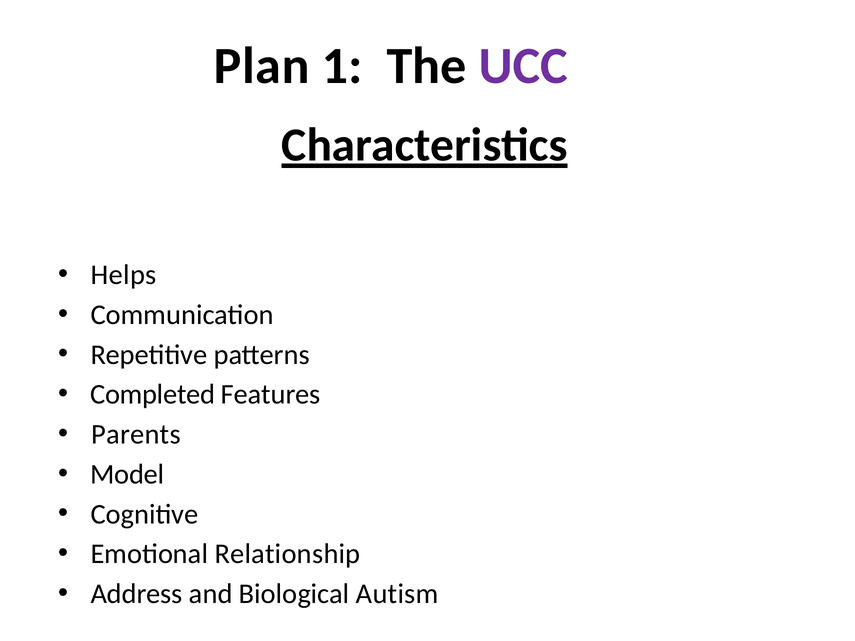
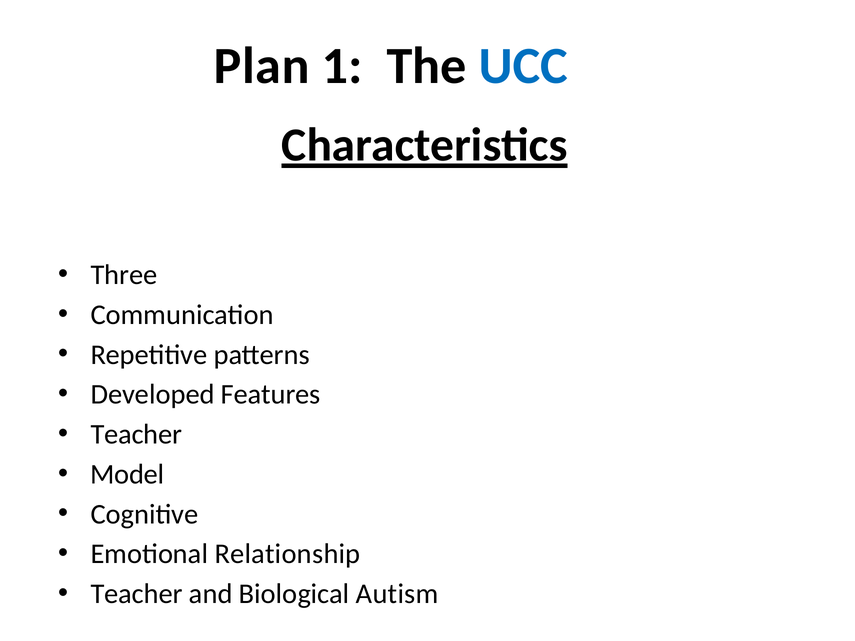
UCC colour: purple -> blue (523, 66)
Helps: Helps -> Three (124, 275)
Completed: Completed -> Developed (153, 395)
Parents: Parents -> Teacher (136, 435)
Address: Address -> Teacher (137, 594)
